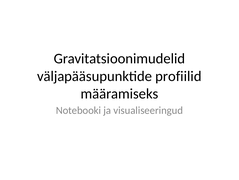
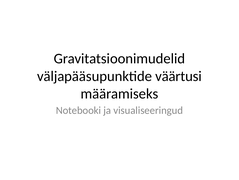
profiilid: profiilid -> väärtusi (178, 76)
